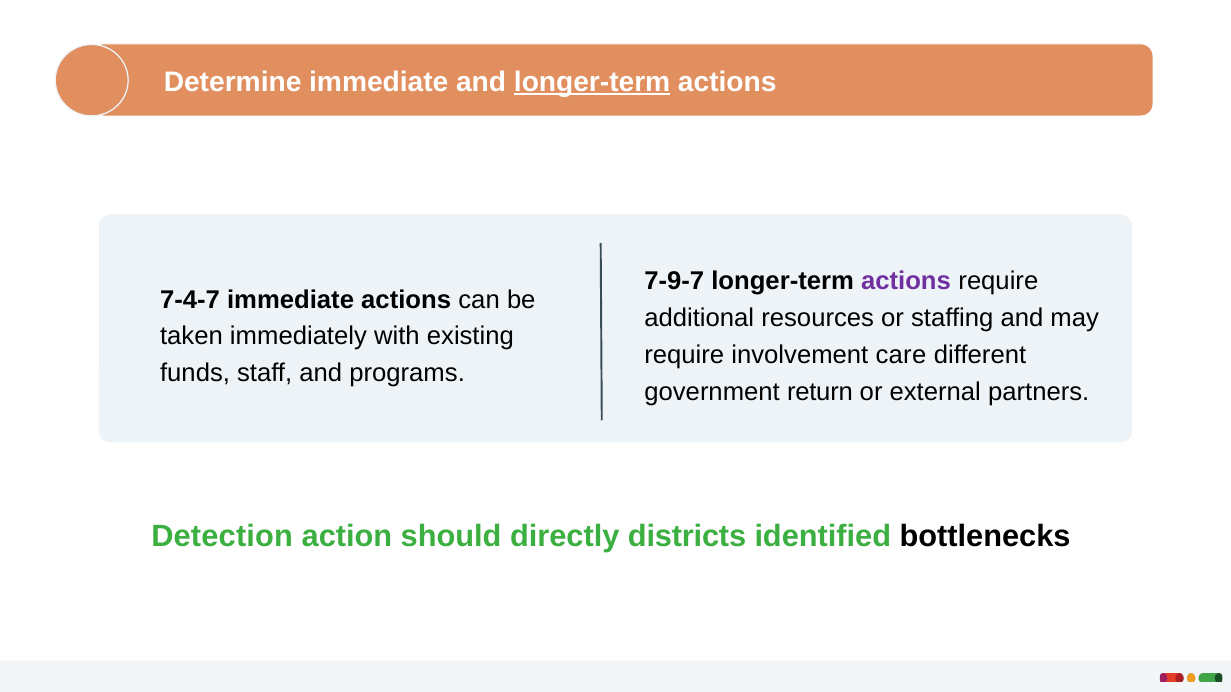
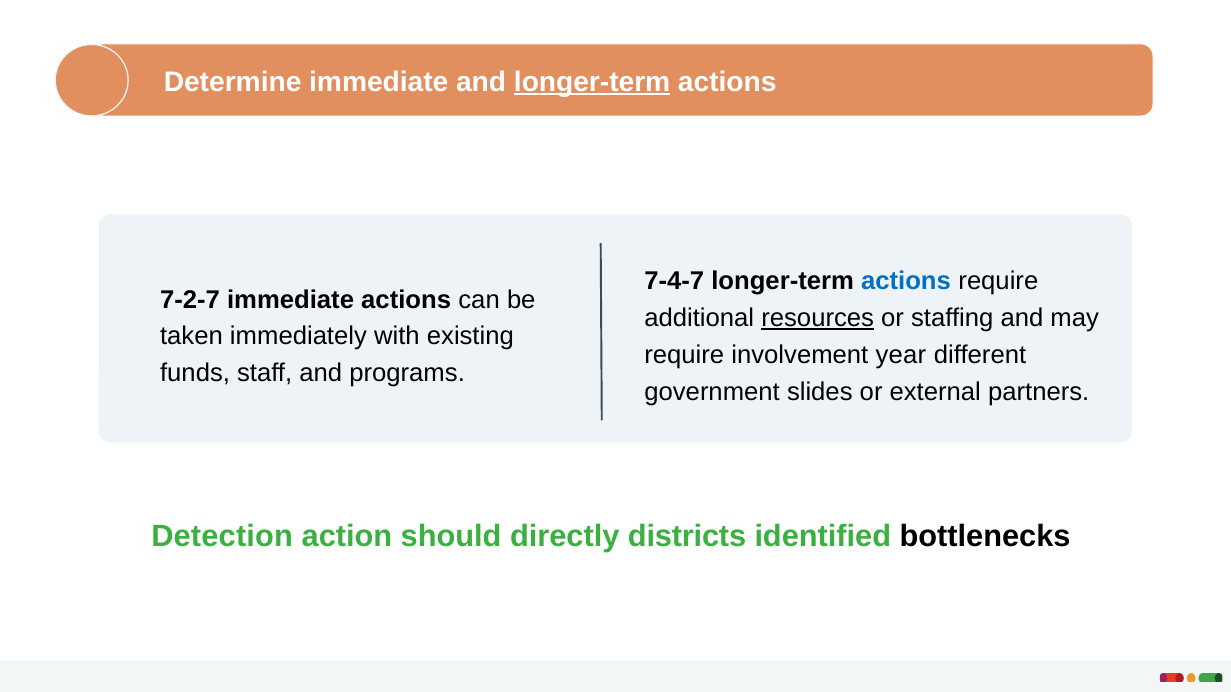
7-9-7: 7-9-7 -> 7-4-7 (674, 281)
actions colour: purple -> blue (906, 281)
7-4-7: 7-4-7 -> 7-2-7 (190, 300)
resources underline: none -> present (818, 318)
care: care -> year (901, 355)
return: return -> slides (820, 392)
